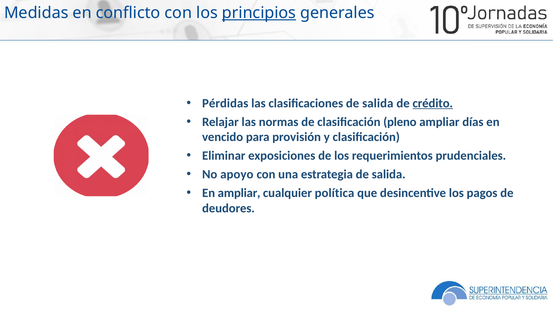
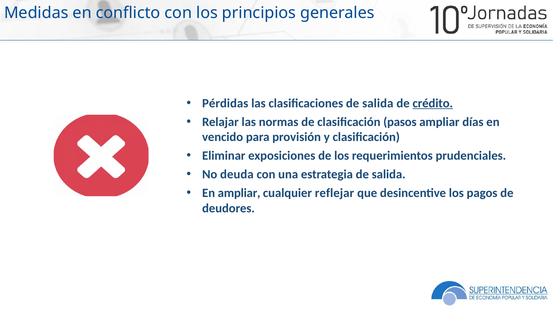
principios underline: present -> none (259, 13)
pleno: pleno -> pasos (400, 122)
apoyo: apoyo -> deuda (237, 174)
política: política -> reflejar (334, 193)
